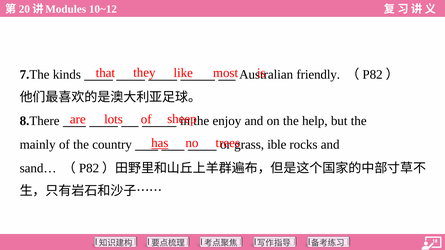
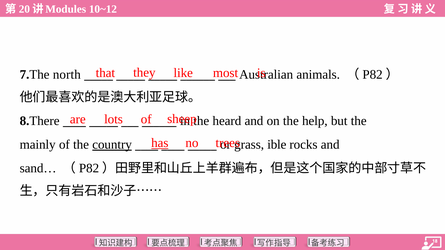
kinds: kinds -> north (67, 75)
friendly: friendly -> animals (318, 75)
enjoy: enjoy -> heard (227, 121)
country underline: none -> present (112, 145)
